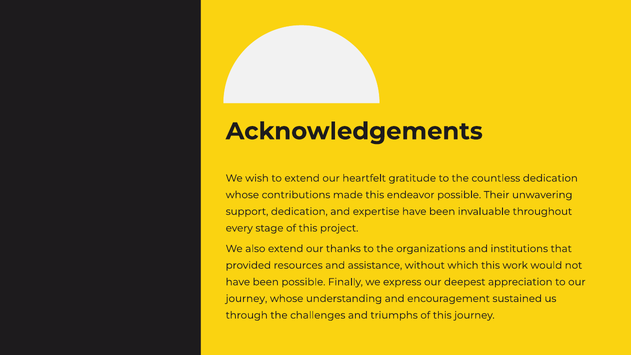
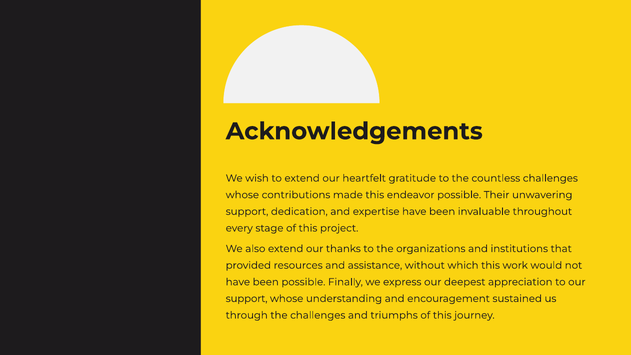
countless dedication: dedication -> challenges (550, 178)
journey: journey -> support (247, 299)
